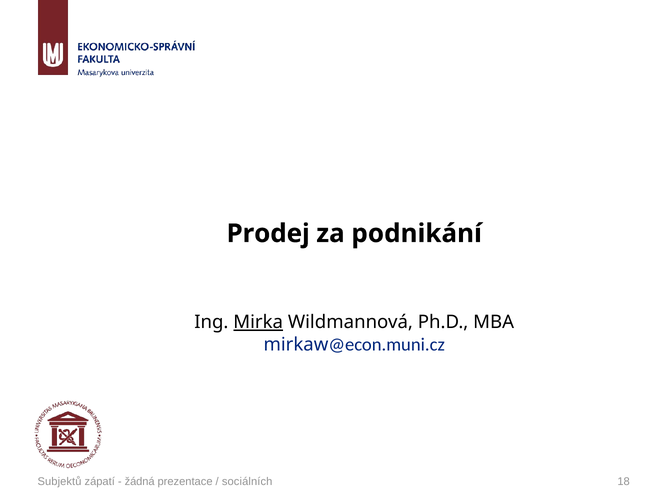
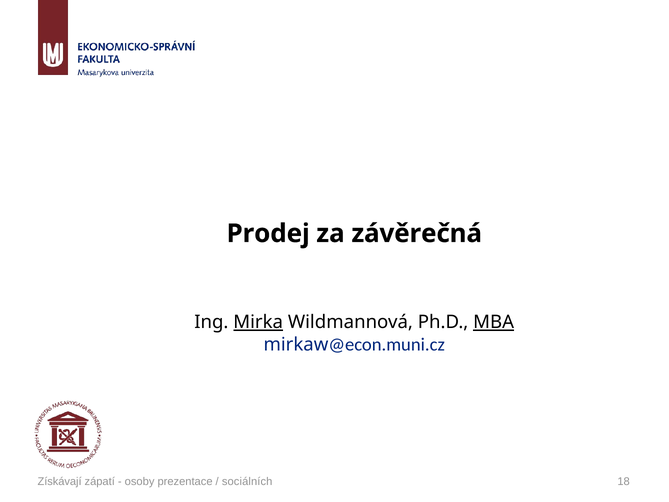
podnikání: podnikání -> závěrečná (417, 233)
MBA underline: none -> present (494, 322)
Subjektů: Subjektů -> Získávají (60, 481)
žádná: žádná -> osoby (140, 481)
